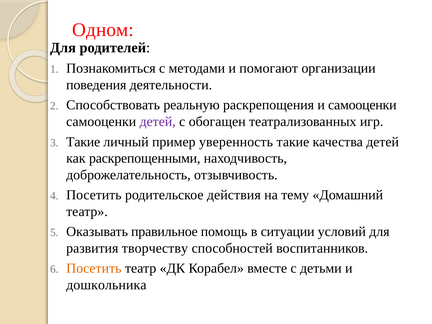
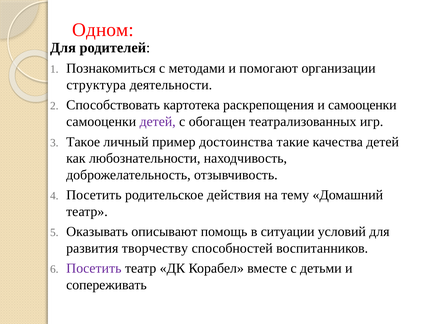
поведения: поведения -> структура (96, 85)
реальную: реальную -> картотека (192, 105)
Такие: Такие -> Такое (83, 142)
уверенность: уверенность -> достоинства (236, 142)
раскрепощенными: раскрепощенными -> любознательности (145, 158)
правильное: правильное -> описывают (164, 232)
Посетить colour: orange -> purple (94, 268)
дошкольника: дошкольника -> сопереживать (106, 285)
